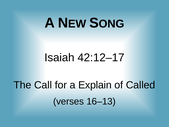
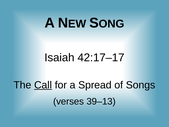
42:12–17: 42:12–17 -> 42:17–17 (101, 57)
Call underline: none -> present (43, 85)
Explain: Explain -> Spread (95, 85)
Called: Called -> Songs (141, 85)
16–13: 16–13 -> 39–13 (101, 101)
